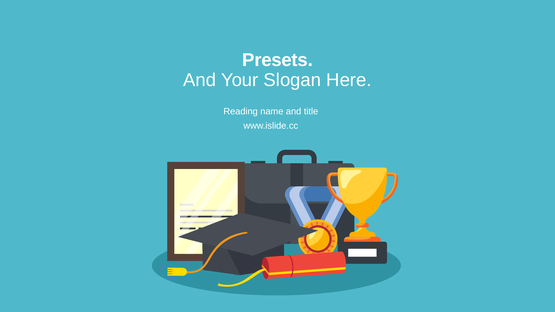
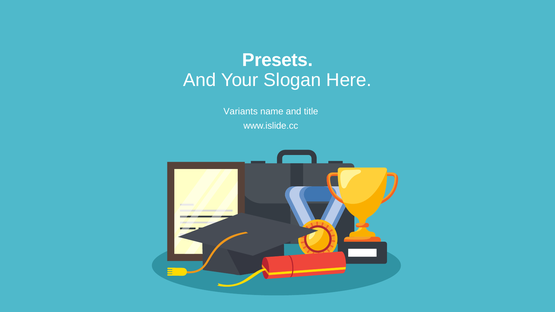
Reading: Reading -> Variants (241, 111)
